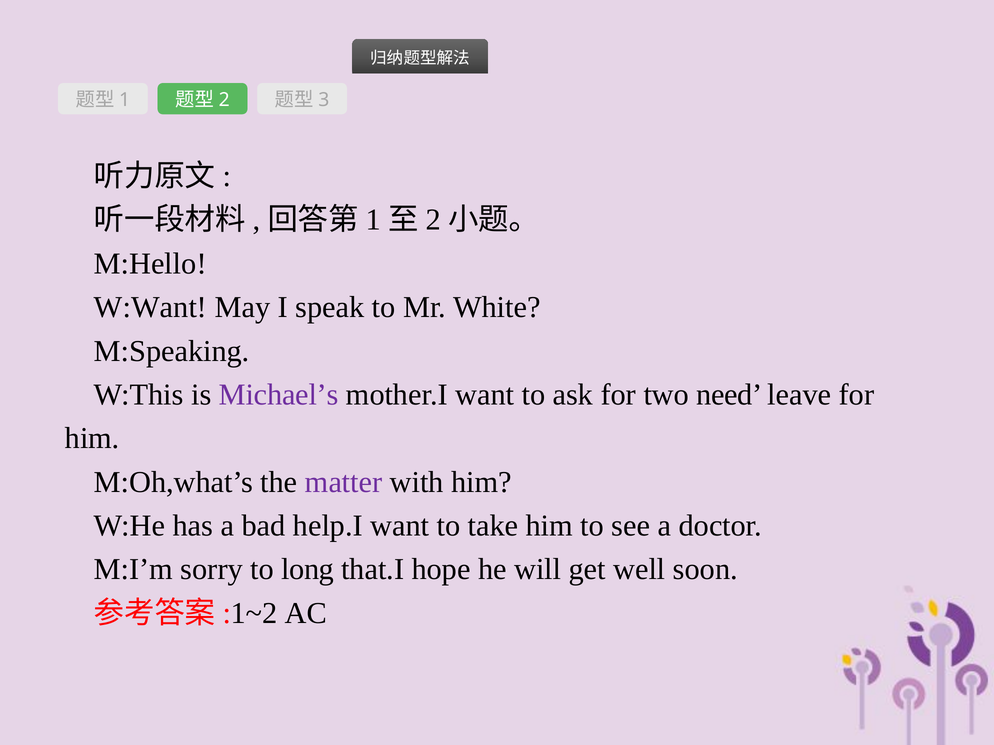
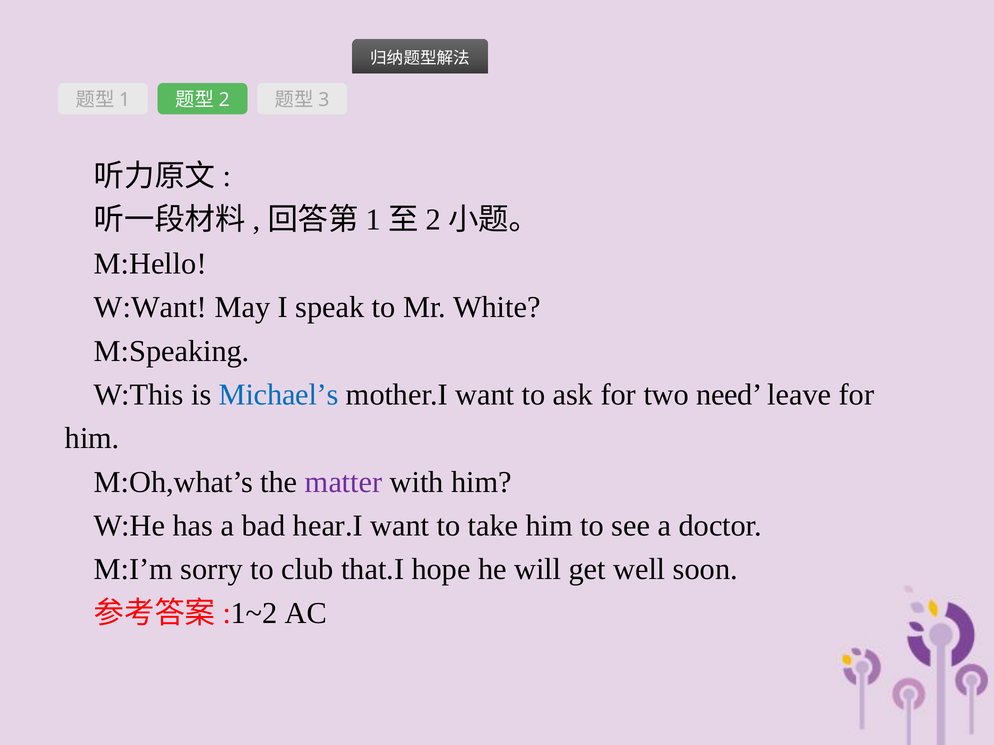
Michael’s colour: purple -> blue (279, 395)
help.I: help.I -> hear.I (328, 526)
long: long -> club (307, 570)
